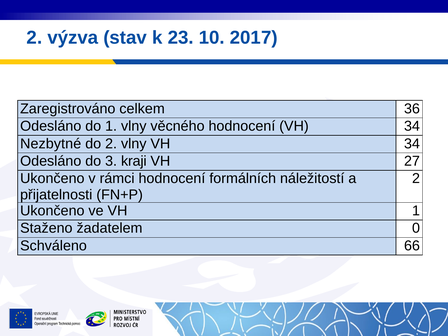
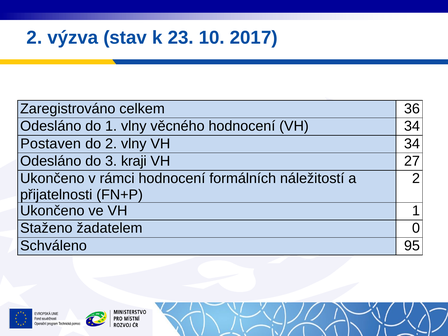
Nezbytné: Nezbytné -> Postaven (51, 144)
66: 66 -> 95 (412, 246)
